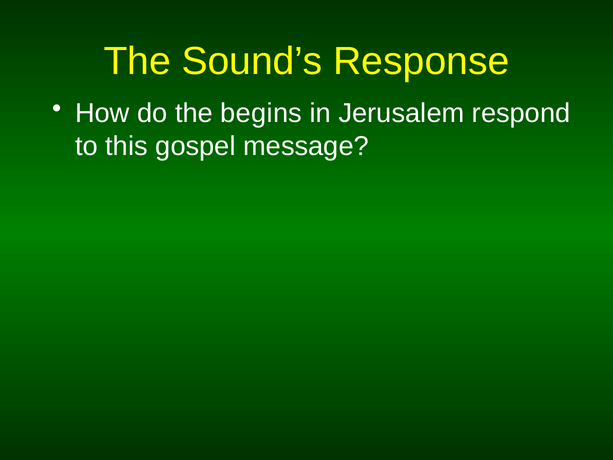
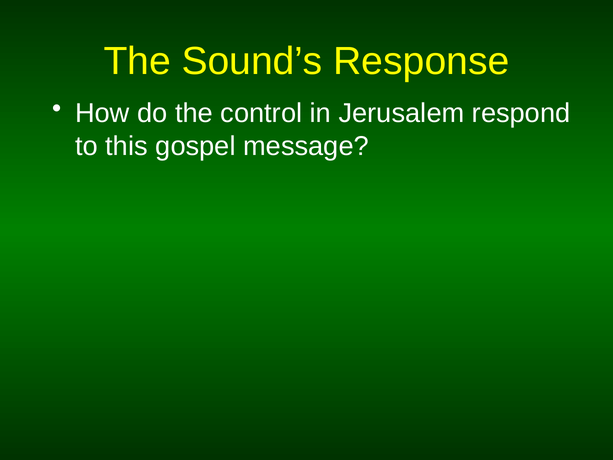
begins: begins -> control (261, 113)
